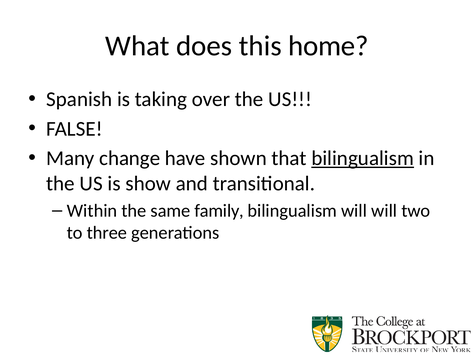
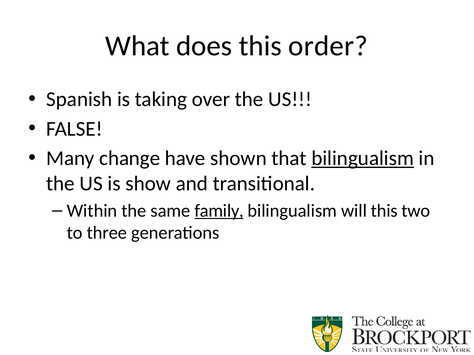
home: home -> order (328, 46)
family underline: none -> present (219, 211)
will will: will -> this (384, 211)
